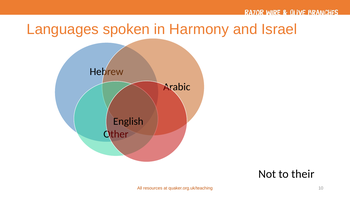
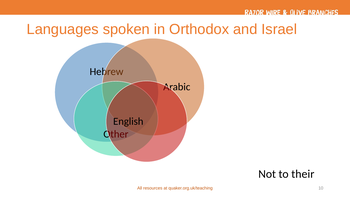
Harmony: Harmony -> Orthodox (199, 29)
